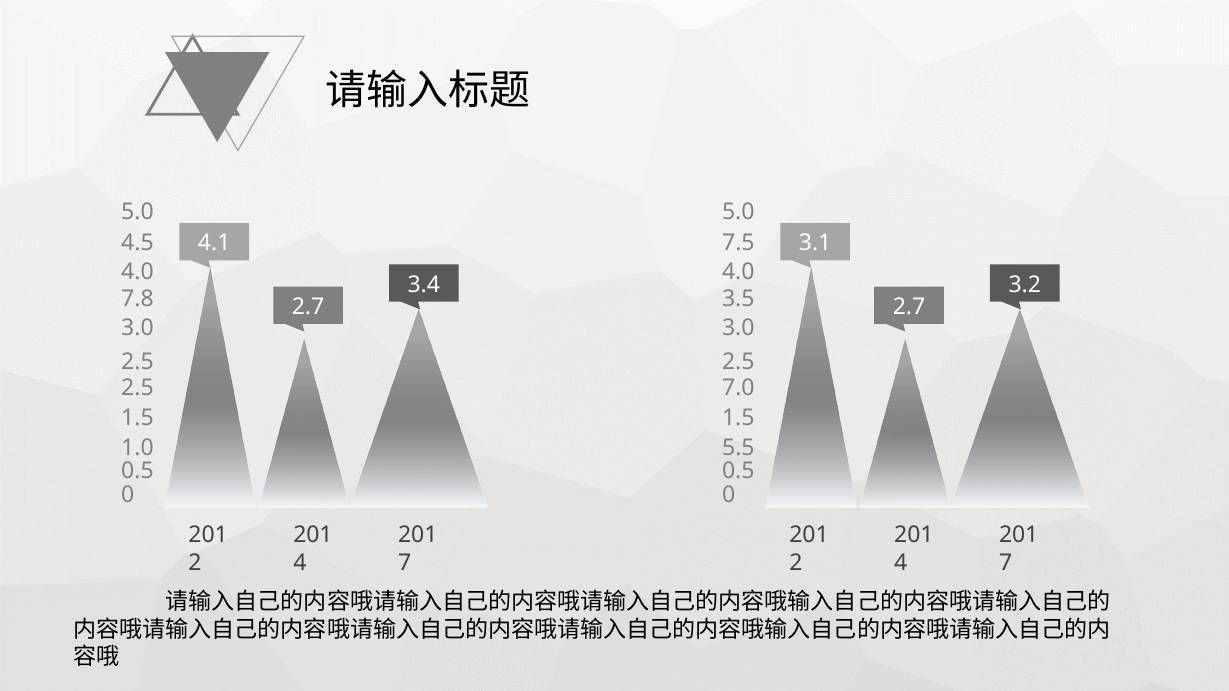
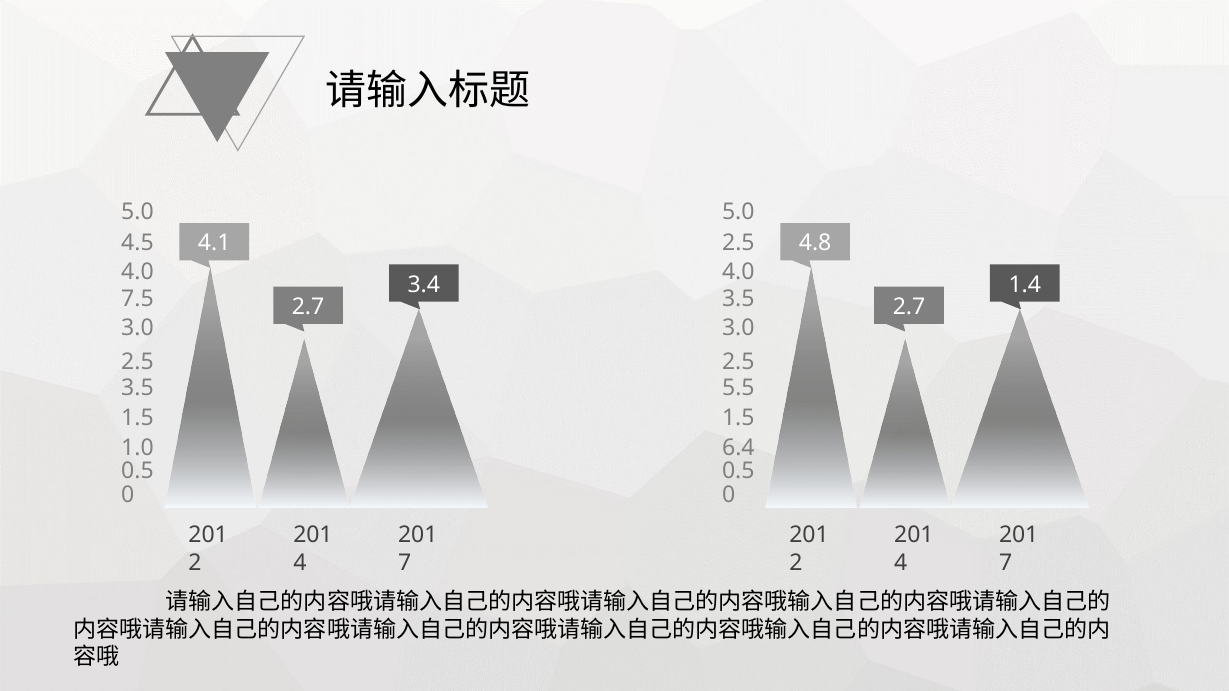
7.5: 7.5 -> 2.5 (738, 243)
3.1: 3.1 -> 4.8 (815, 243)
3.2: 3.2 -> 1.4 (1025, 285)
7.8: 7.8 -> 7.5 (137, 299)
2.5: 2.5 -> 3.5 (137, 388)
7.0: 7.0 -> 5.5 (738, 388)
5.5: 5.5 -> 6.4 (738, 448)
